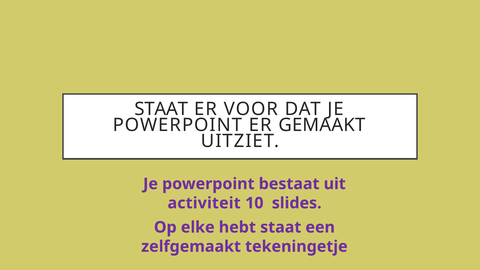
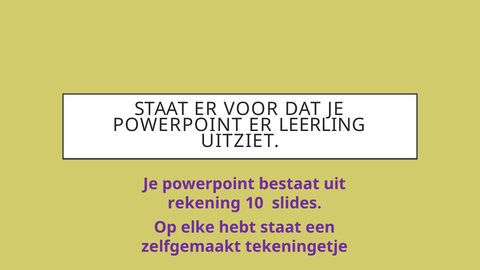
GEMAAKT: GEMAAKT -> LEERLING (322, 125)
activiteit: activiteit -> rekening (204, 203)
